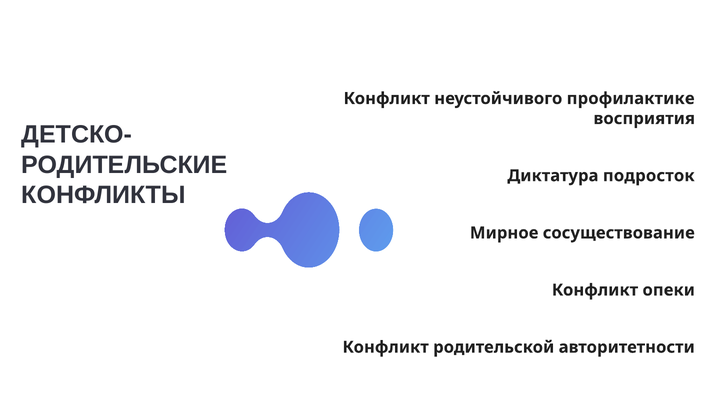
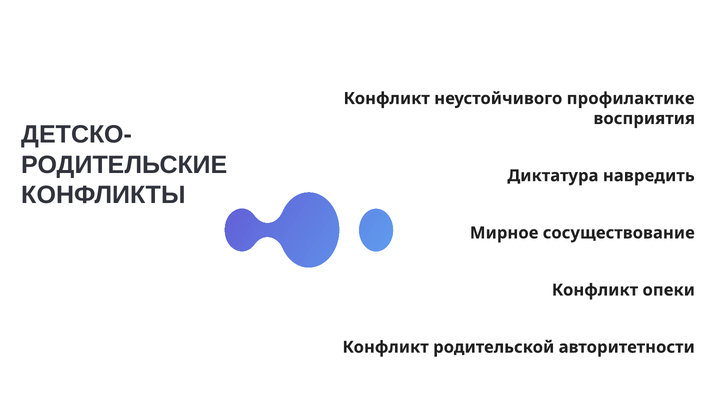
подросток: подросток -> навредить (649, 176)
